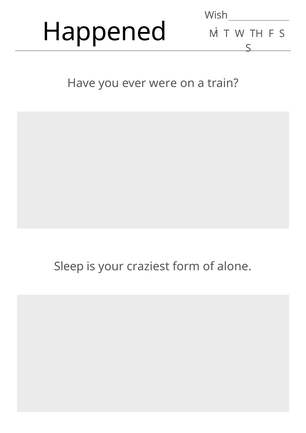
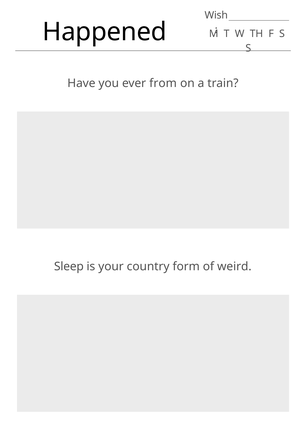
were: were -> from (163, 83)
craziest: craziest -> country (148, 267)
alone: alone -> weird (234, 267)
